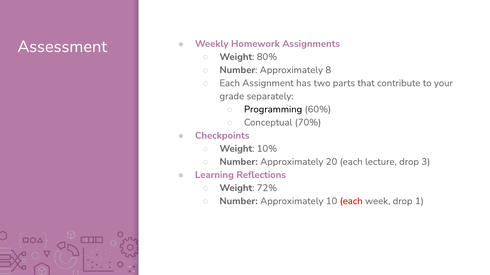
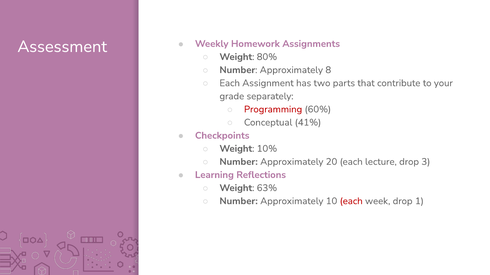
Programming colour: black -> red (273, 110)
70%: 70% -> 41% (308, 123)
72%: 72% -> 63% (267, 188)
